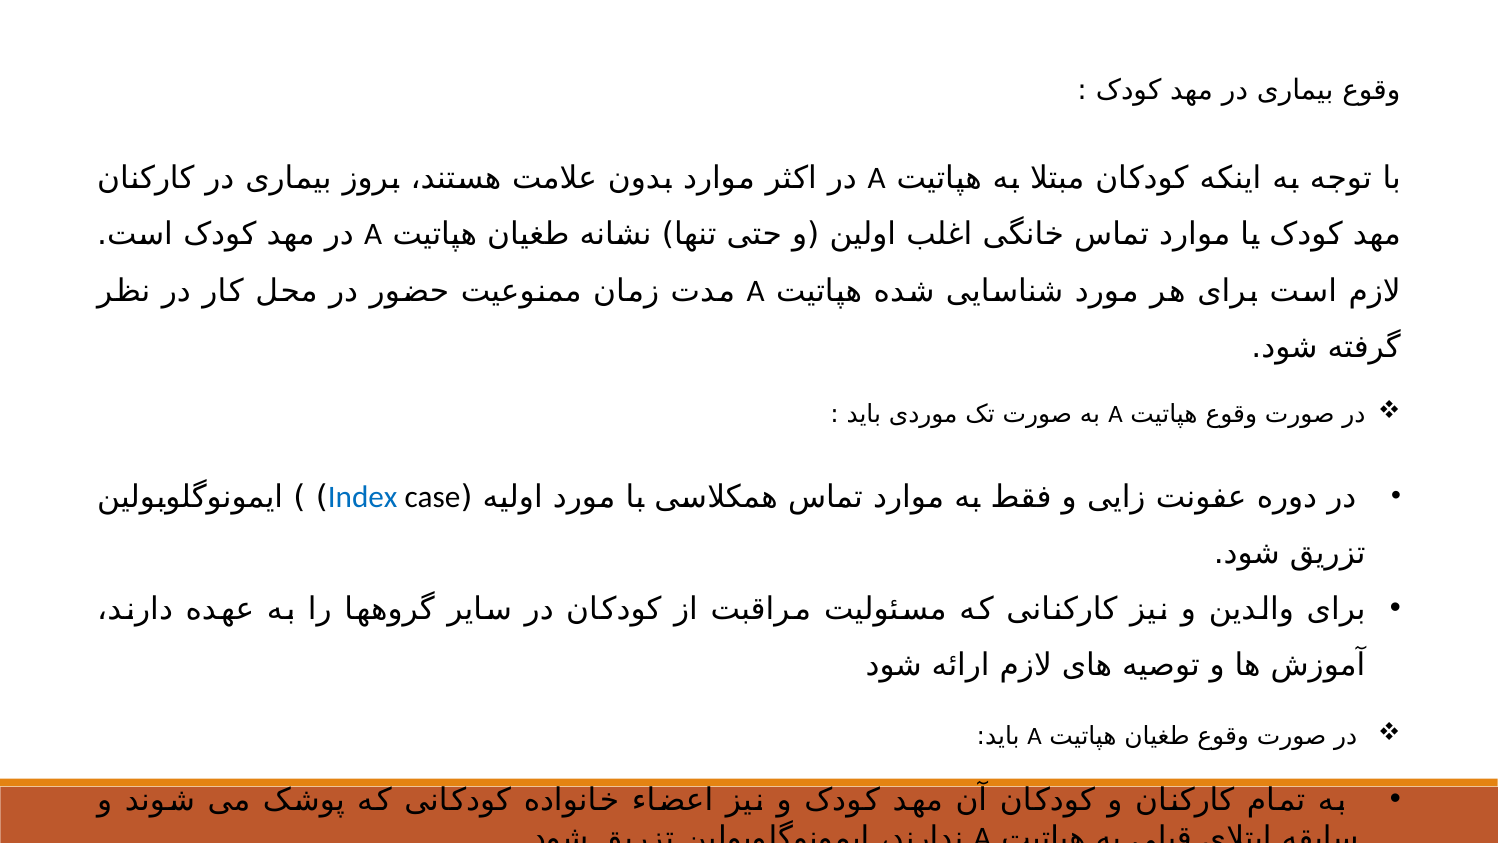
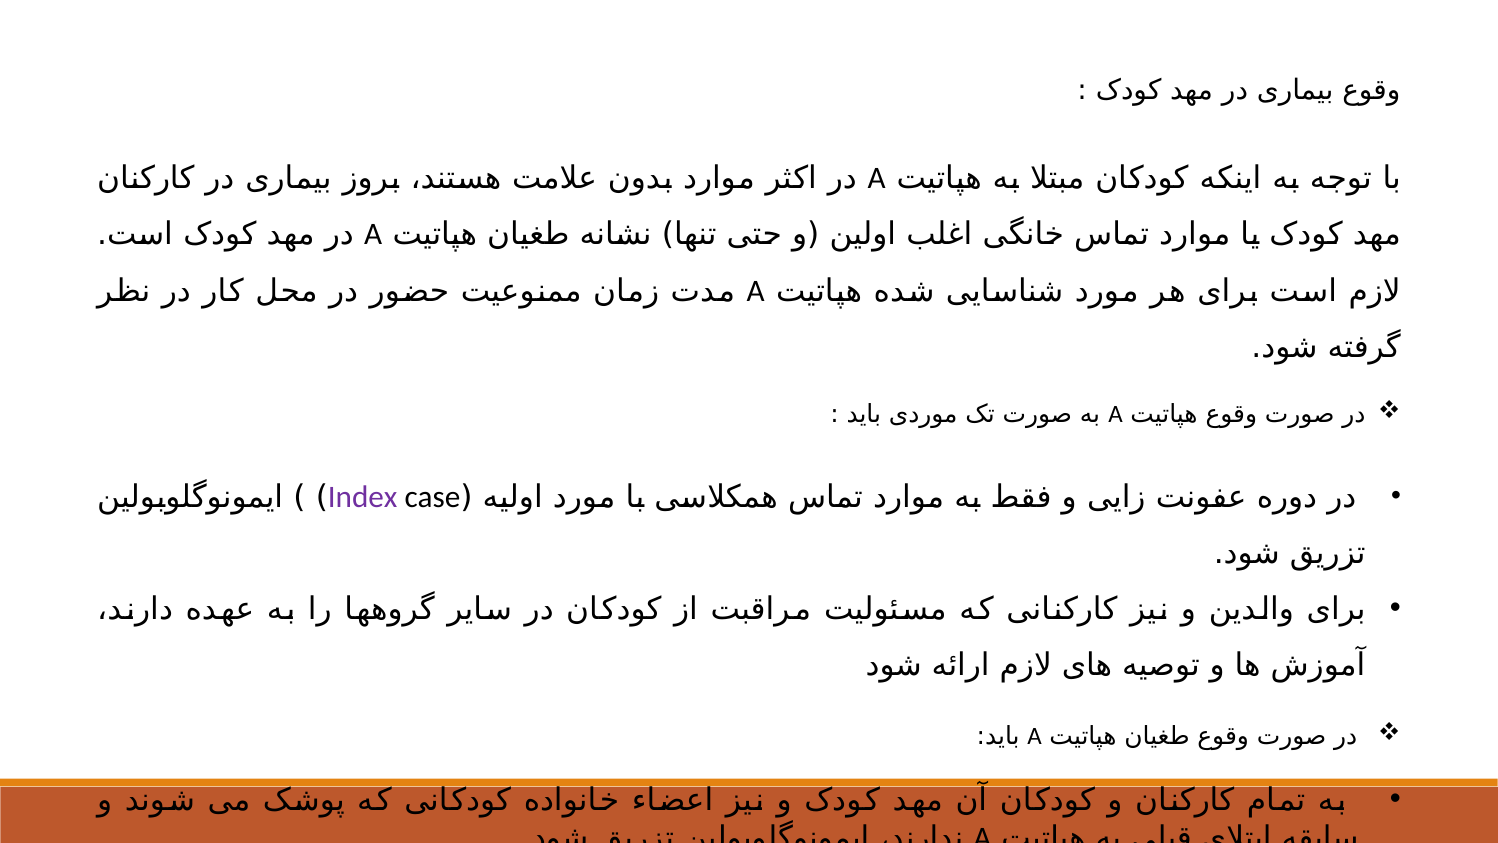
Index colour: blue -> purple (363, 497)
